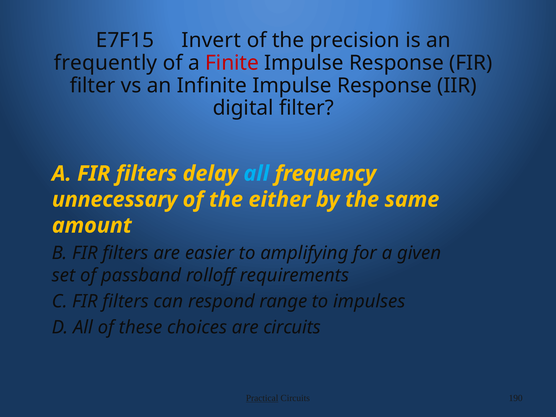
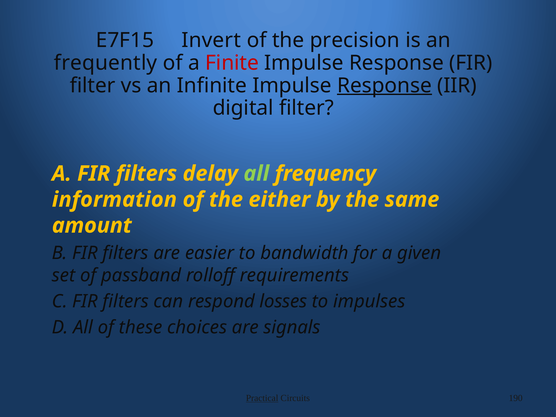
Response underline: none -> present (384, 85)
all colour: light blue -> light green (256, 174)
unnecessary: unnecessary -> information (114, 200)
amplifying: amplifying -> bandwidth (304, 253)
range: range -> losses (283, 301)
are circuits: circuits -> signals (292, 327)
